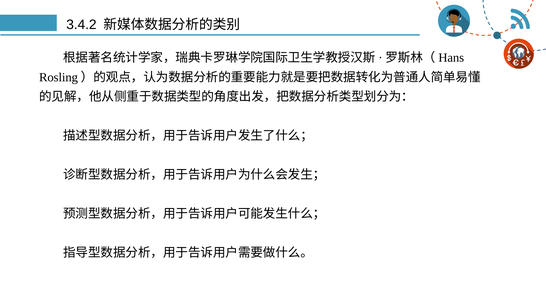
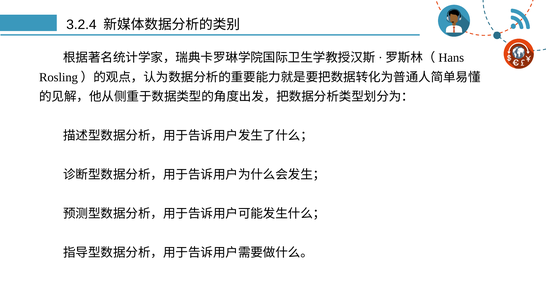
3.4.2: 3.4.2 -> 3.2.4 (81, 25)
